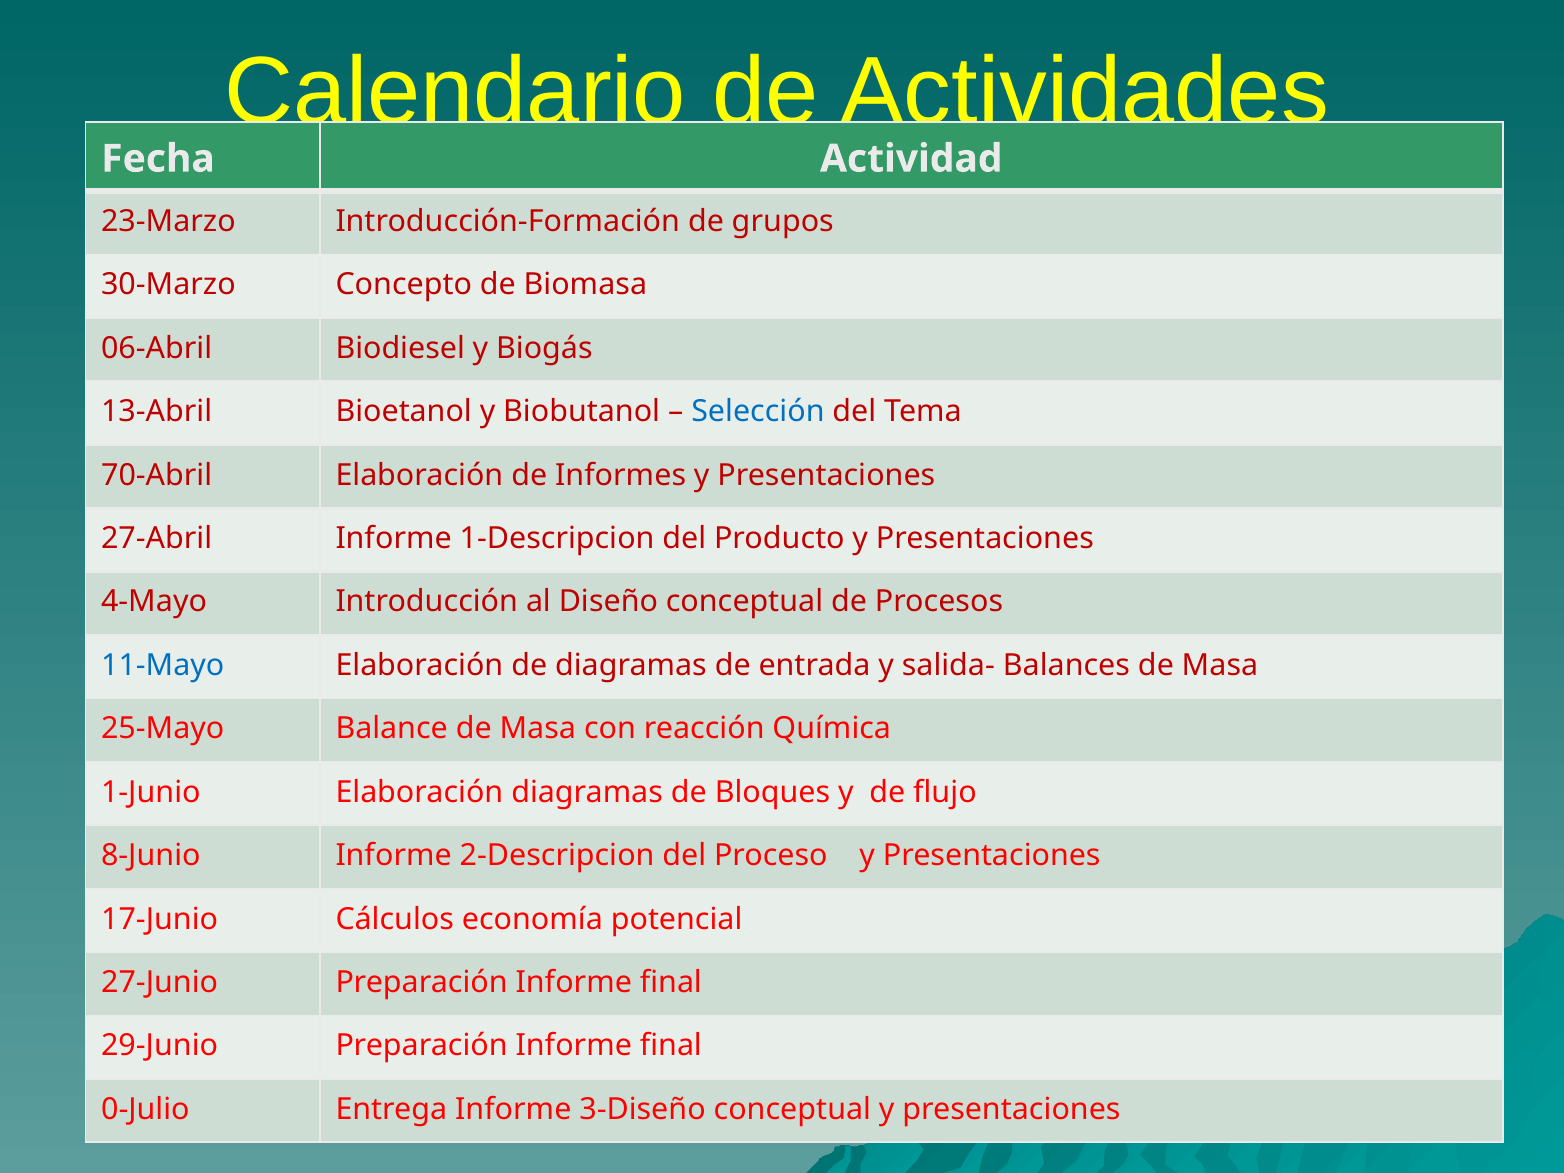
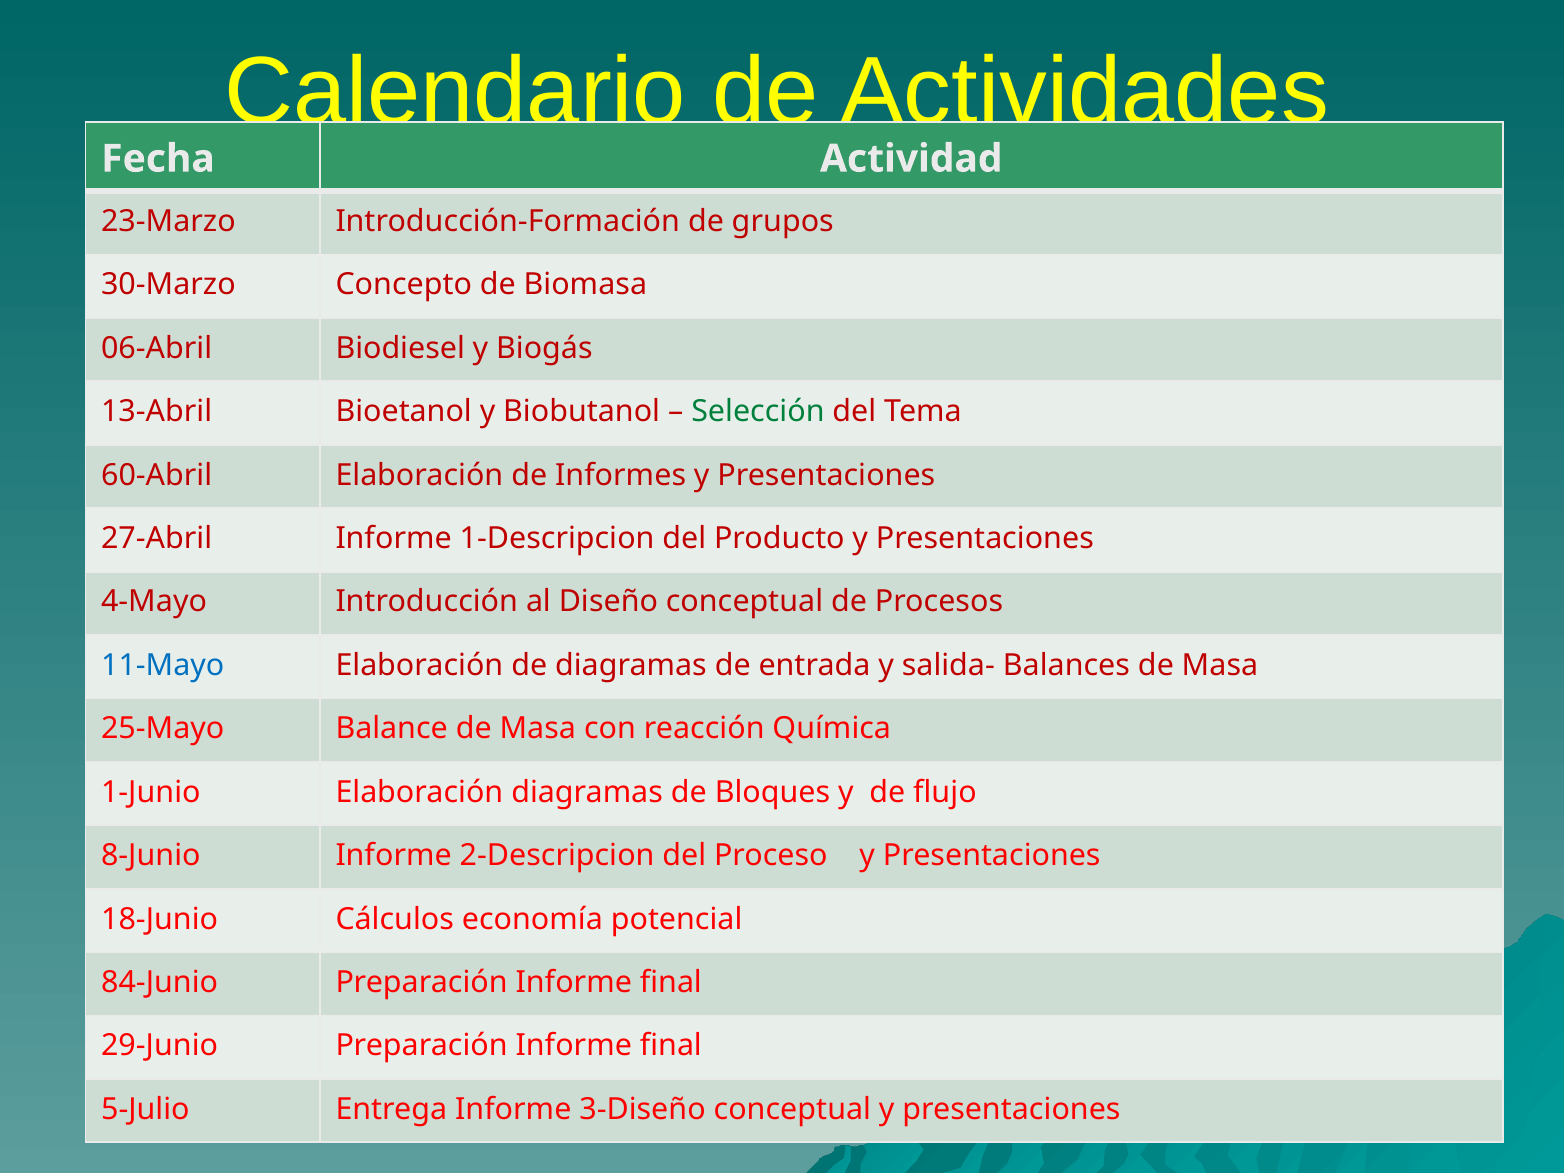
Selección colour: blue -> green (758, 412)
70-Abril: 70-Abril -> 60-Abril (157, 475)
17-Junio: 17-Junio -> 18-Junio (160, 919)
27-Junio: 27-Junio -> 84-Junio (160, 982)
0-Julio: 0-Julio -> 5-Julio (145, 1109)
